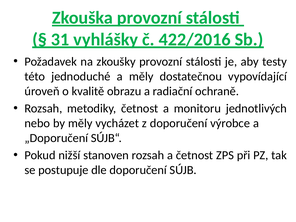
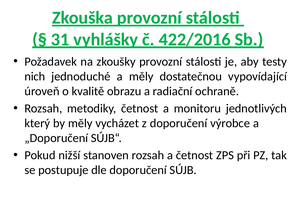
této: této -> nich (35, 76)
nebo: nebo -> který (37, 123)
